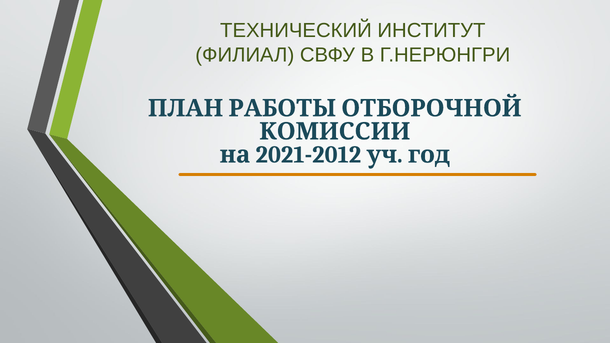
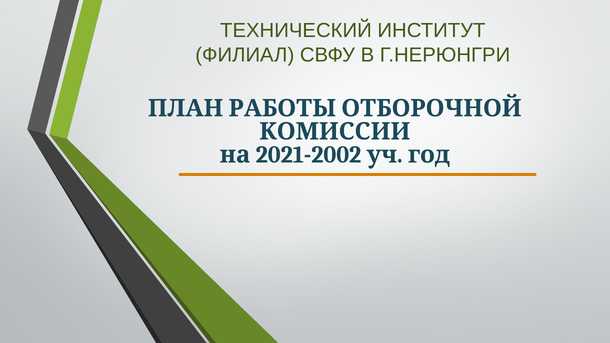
2021-2012: 2021-2012 -> 2021-2002 (309, 155)
